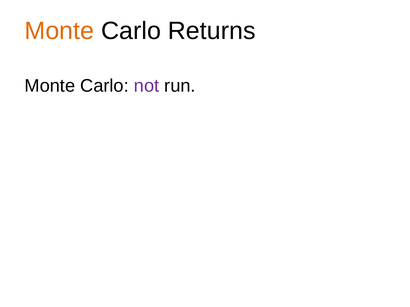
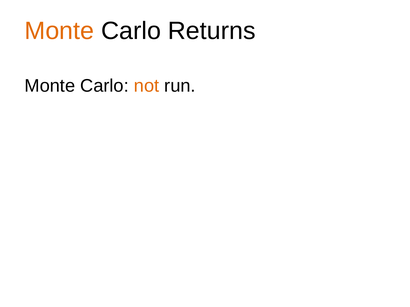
not colour: purple -> orange (147, 86)
